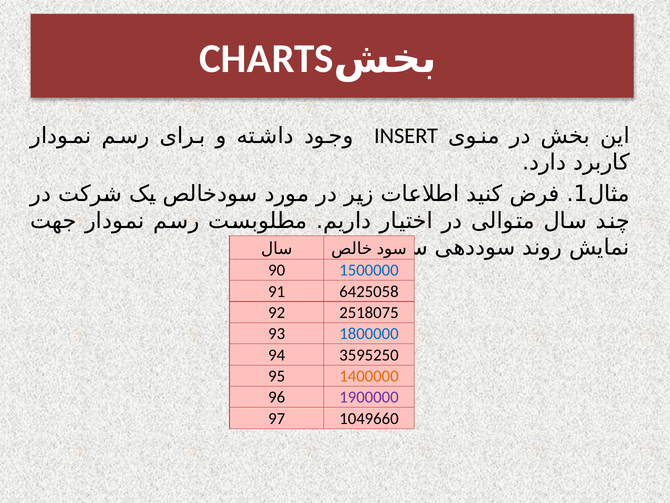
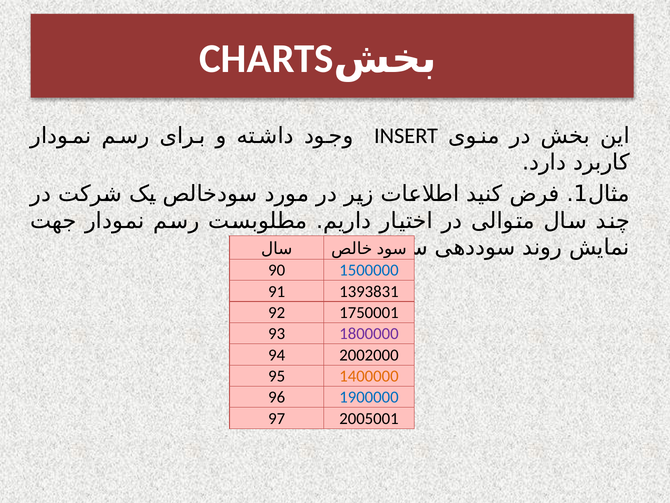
6425058: 6425058 -> 1393831 (369, 291)
2518075: 2518075 -> 1750001 (369, 312)
1800000 colour: blue -> purple (369, 334)
3595250: 3595250 -> 2002000 (369, 355)
1900000 colour: purple -> blue (369, 397)
1049660: 1049660 -> 2005001 (369, 418)
